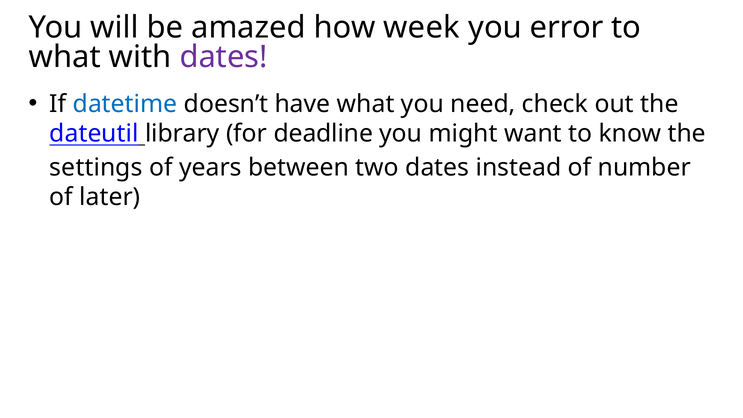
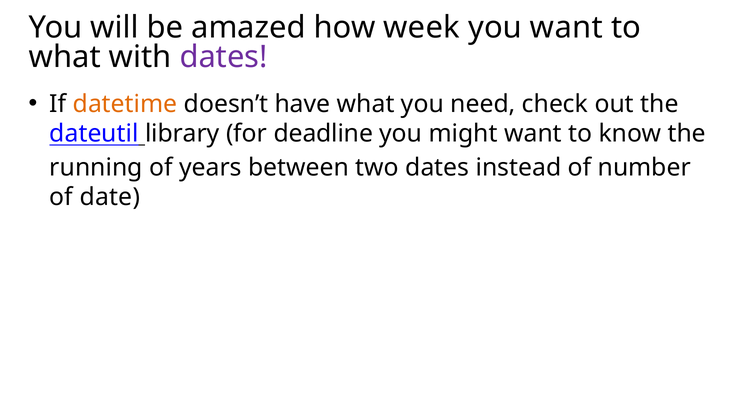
you error: error -> want (566, 27)
datetime colour: blue -> orange (125, 104)
settings: settings -> running (96, 167)
later: later -> date (110, 197)
